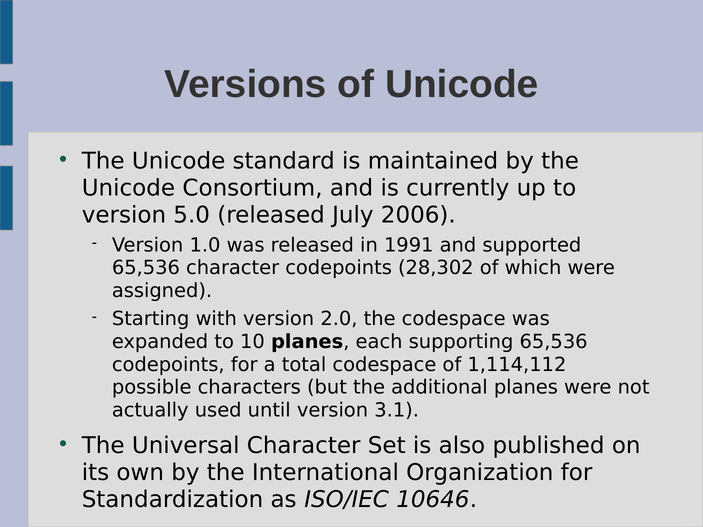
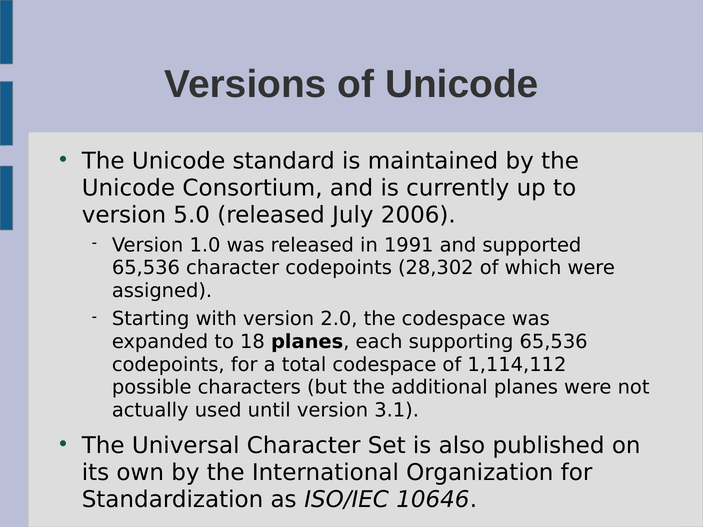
10: 10 -> 18 (252, 342)
